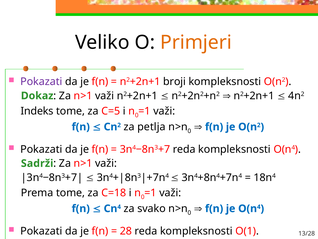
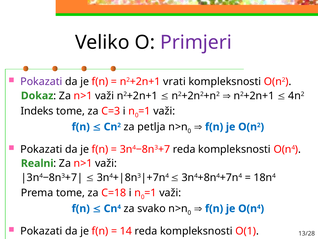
Primjeri colour: orange -> purple (196, 42)
broji: broji -> vrati (175, 81)
C=5: C=5 -> C=3 (111, 111)
Sadrži: Sadrži -> Realni (37, 163)
28: 28 -> 14 (126, 231)
